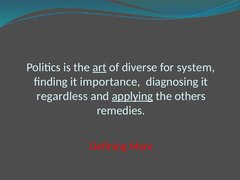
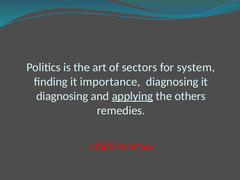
art underline: present -> none (99, 67)
diverse: diverse -> sectors (140, 67)
regardless: regardless -> diagnosing (62, 96)
Defining: Defining -> Children (108, 146)
